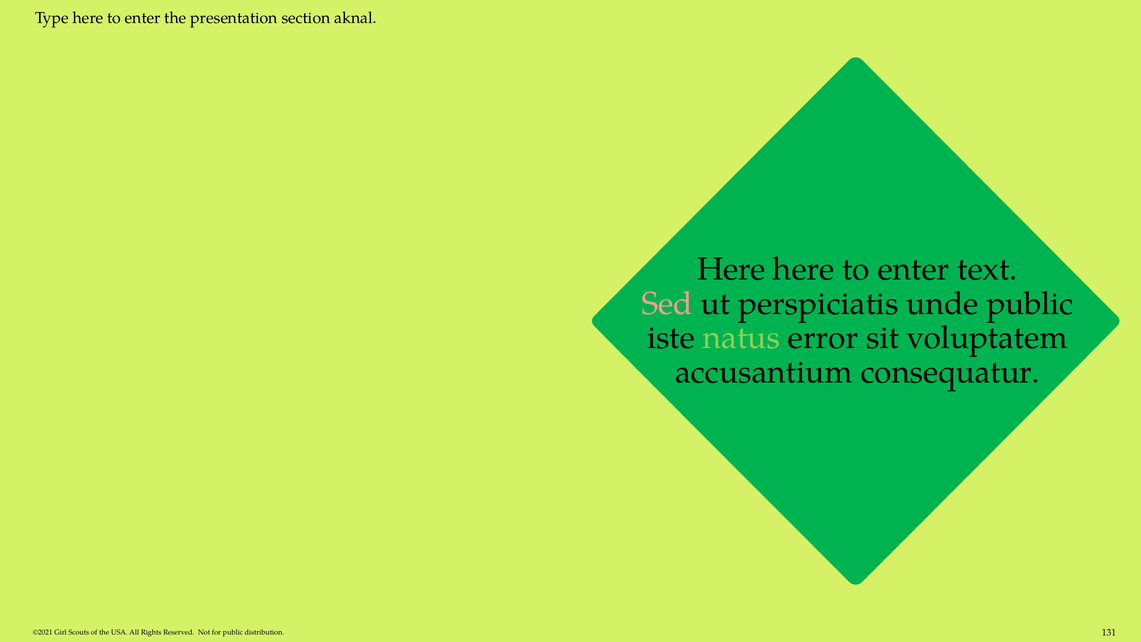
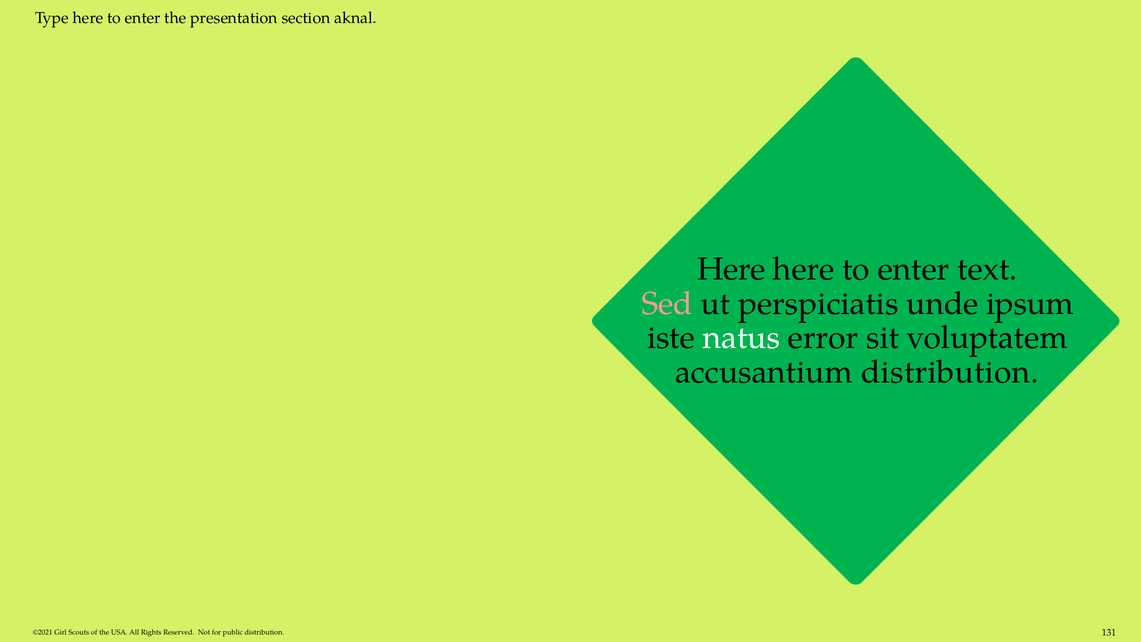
unde public: public -> ipsum (1030, 304)
natus colour: light green -> white (741, 338)
accusantium consequatur: consequatur -> distribution (950, 372)
